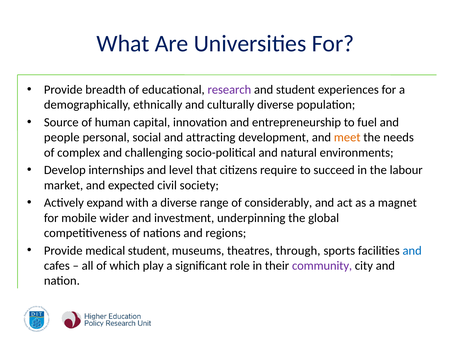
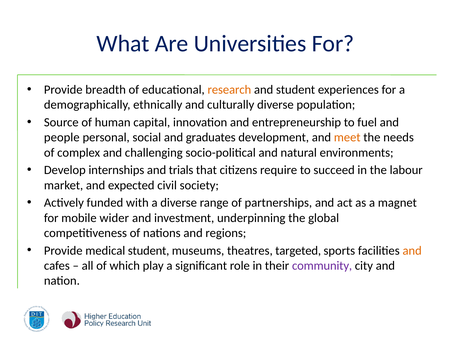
research colour: purple -> orange (229, 90)
attracting: attracting -> graduates (211, 137)
level: level -> trials (181, 170)
expand: expand -> funded (105, 202)
considerably: considerably -> partnerships (278, 202)
through: through -> targeted (298, 250)
and colour: blue -> orange (412, 250)
